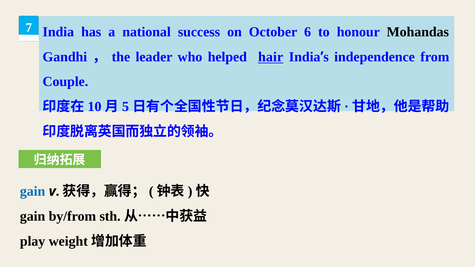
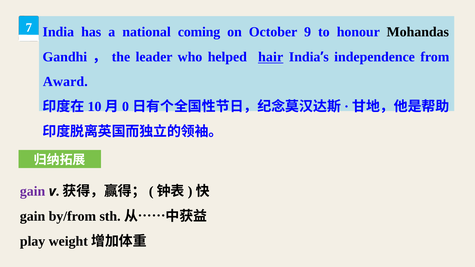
success: success -> coming (199, 32)
6: 6 -> 9 (308, 32)
Couple: Couple -> Award (65, 82)
5: 5 -> 0 (126, 107)
gain colour: blue -> purple (33, 191)
